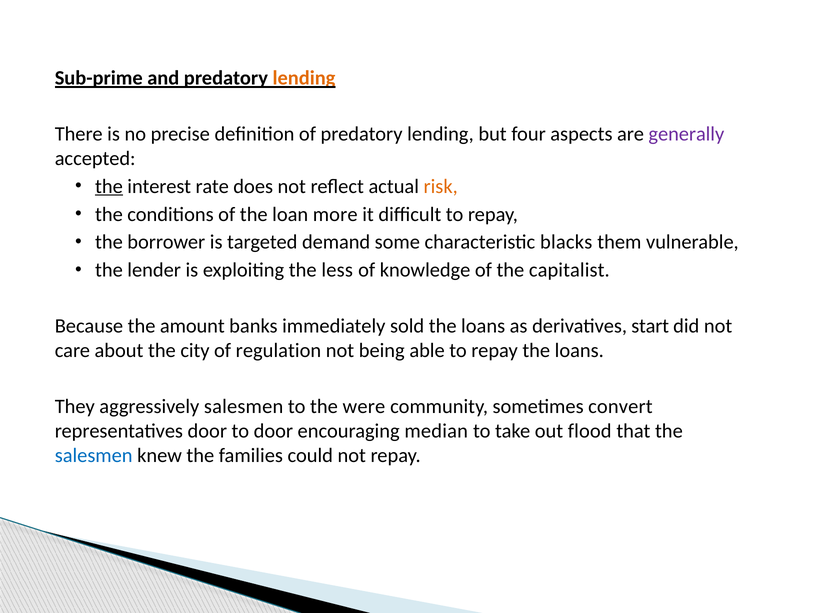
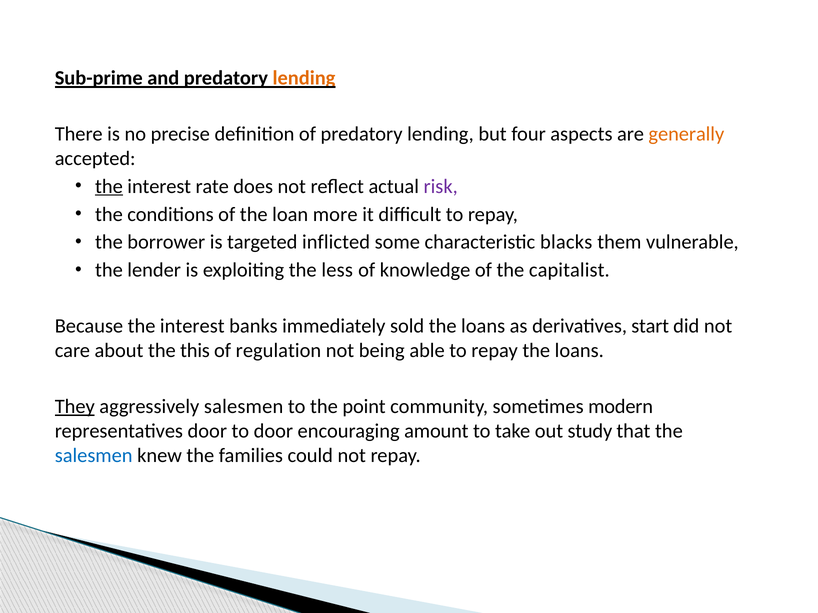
generally colour: purple -> orange (686, 134)
risk colour: orange -> purple (441, 186)
demand: demand -> inflicted (336, 242)
Because the amount: amount -> interest (192, 326)
city: city -> this (195, 351)
They underline: none -> present (75, 407)
were: were -> point (364, 407)
convert: convert -> modern (621, 407)
median: median -> amount (436, 431)
flood: flood -> study (590, 431)
